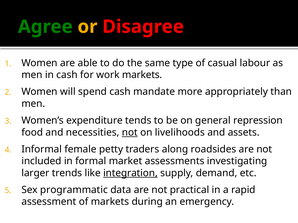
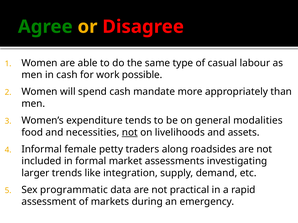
work markets: markets -> possible (142, 75)
repression: repression -> modalities (258, 121)
integration underline: present -> none (130, 173)
